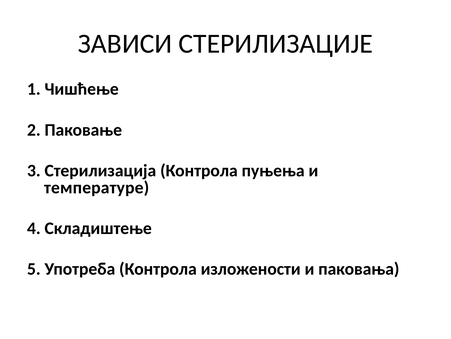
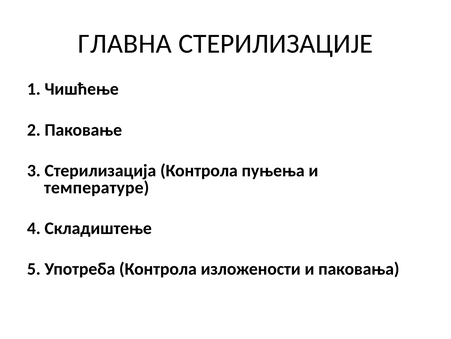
ЗАВИСИ: ЗАВИСИ -> ГЛАВНА (125, 44)
